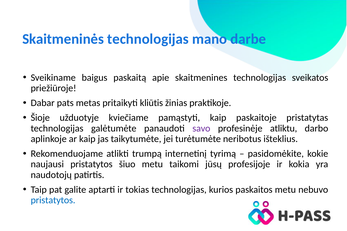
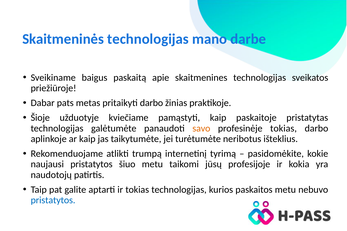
pritaikyti kliūtis: kliūtis -> darbo (151, 103)
savo colour: purple -> orange (201, 128)
profesinėje atliktu: atliktu -> tokias (284, 128)
